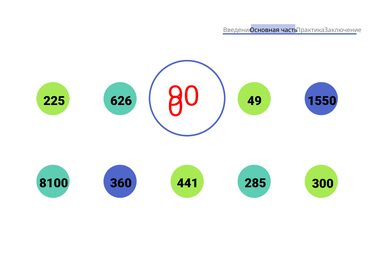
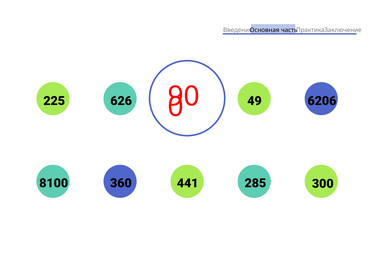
1550: 1550 -> 6206 (322, 101)
